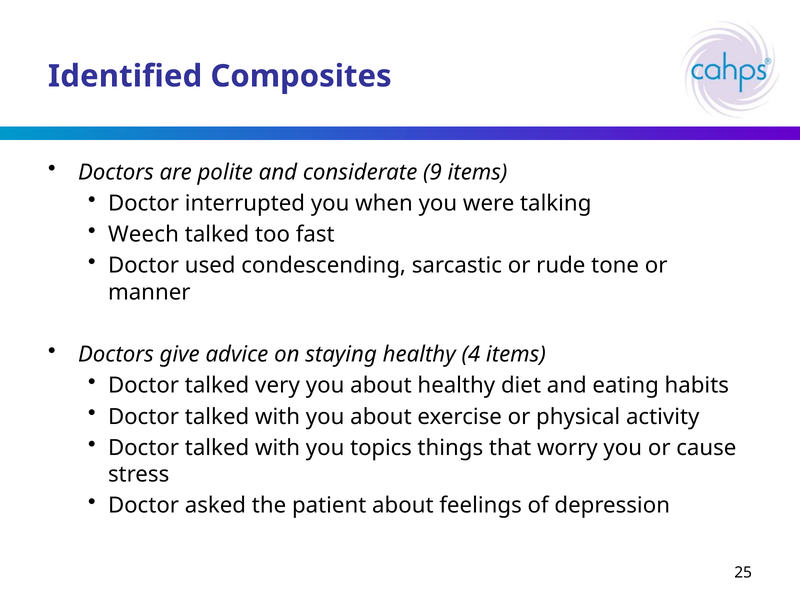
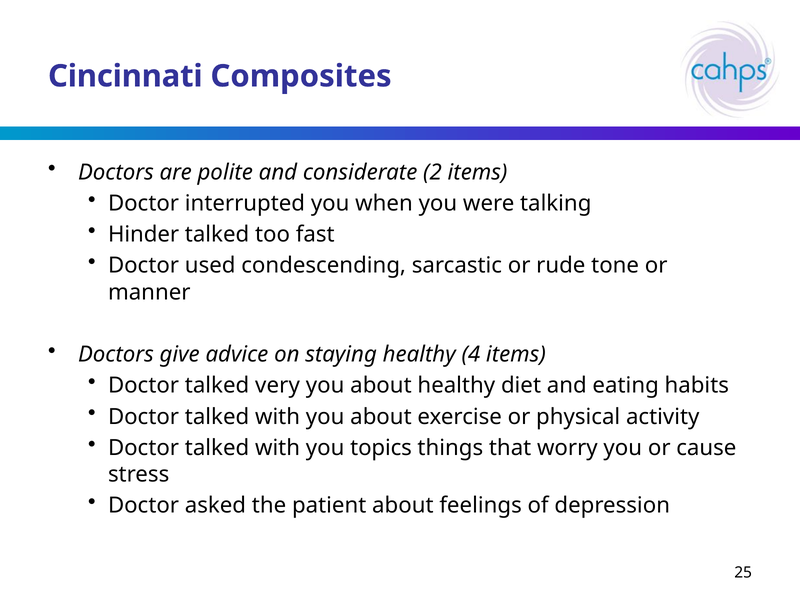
Identified: Identified -> Cincinnati (125, 76)
9: 9 -> 2 (432, 172)
Weech: Weech -> Hinder (144, 234)
